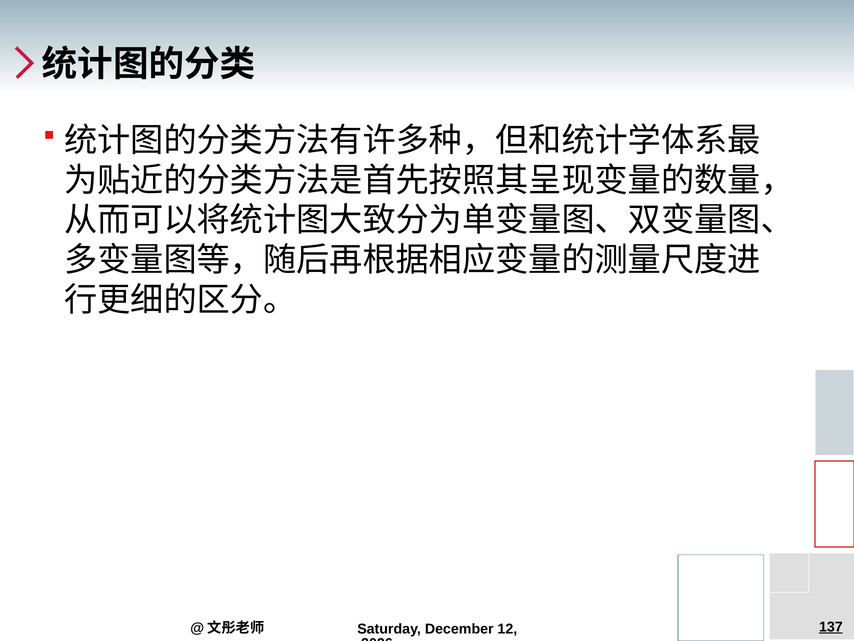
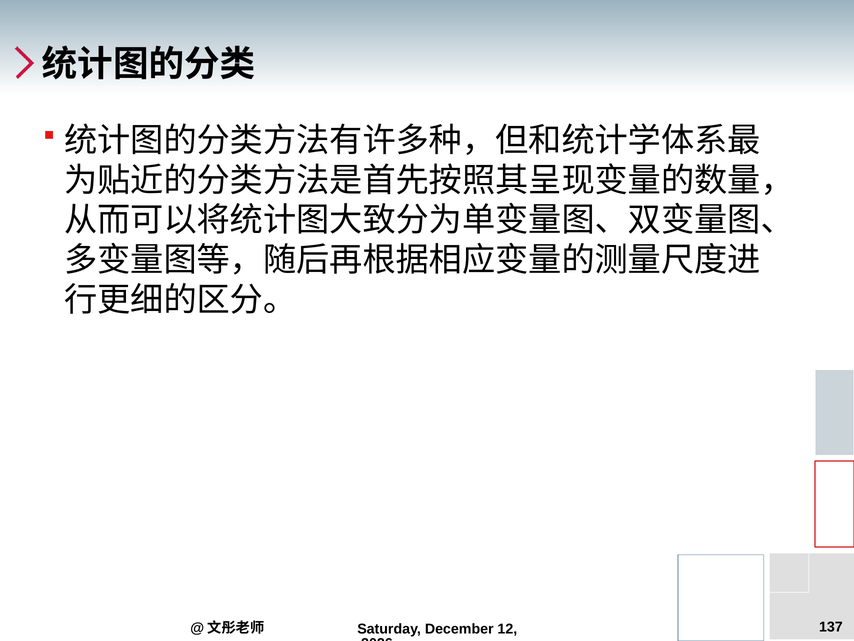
137 underline: present -> none (831, 627)
